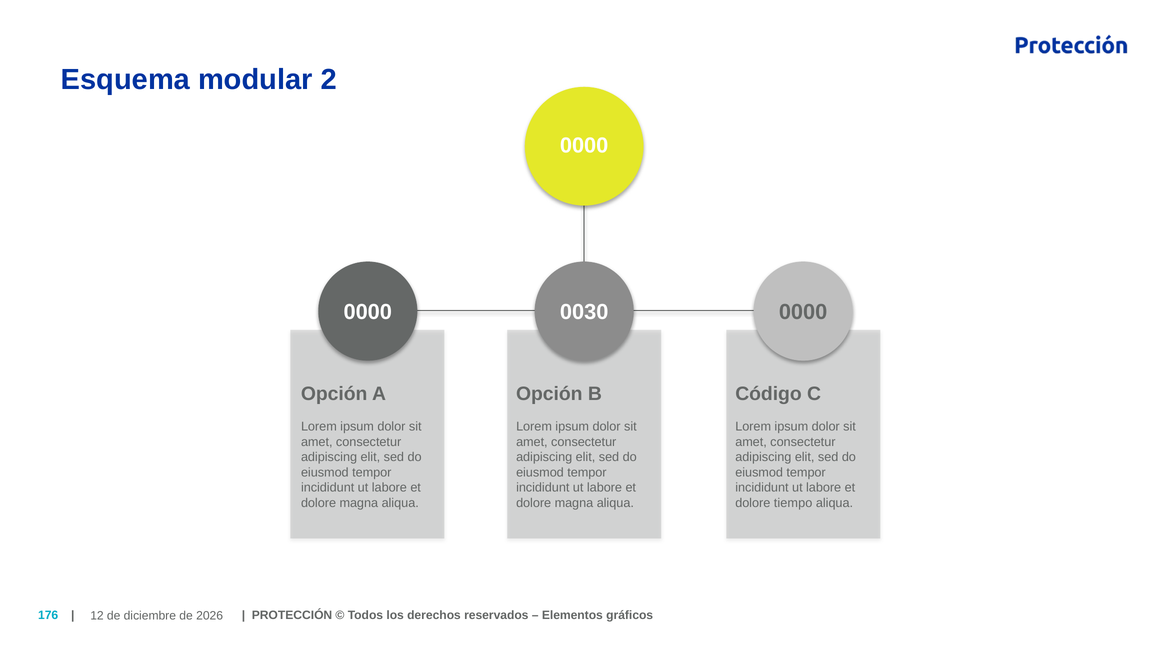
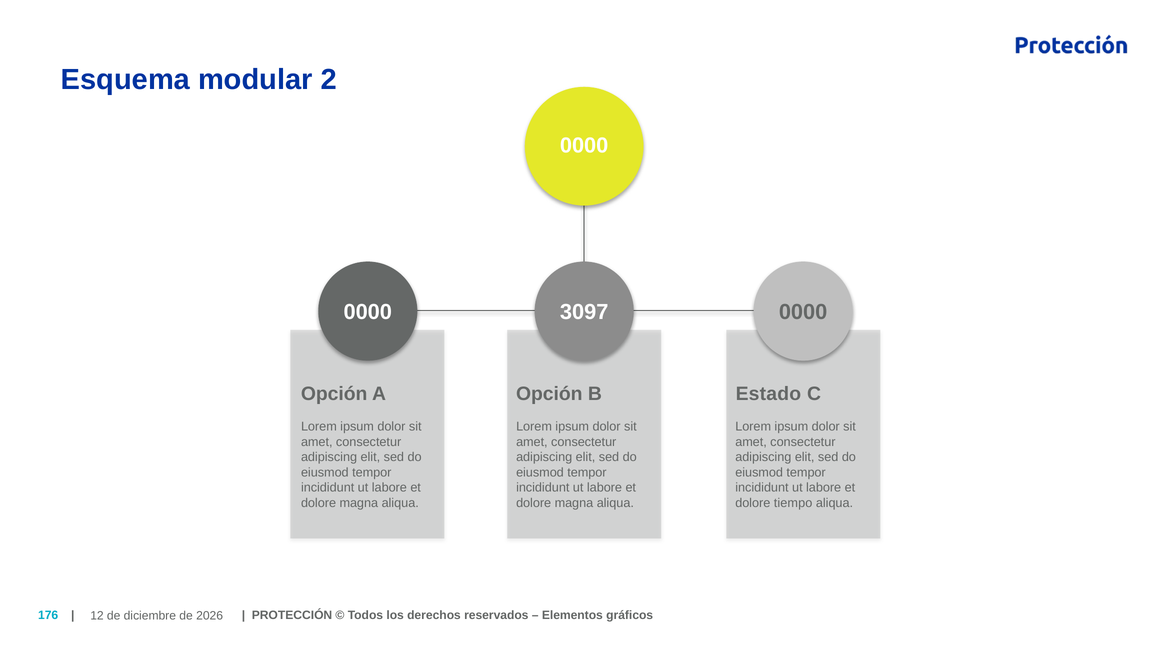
0030: 0030 -> 3097 (584, 312)
Código: Código -> Estado (768, 394)
